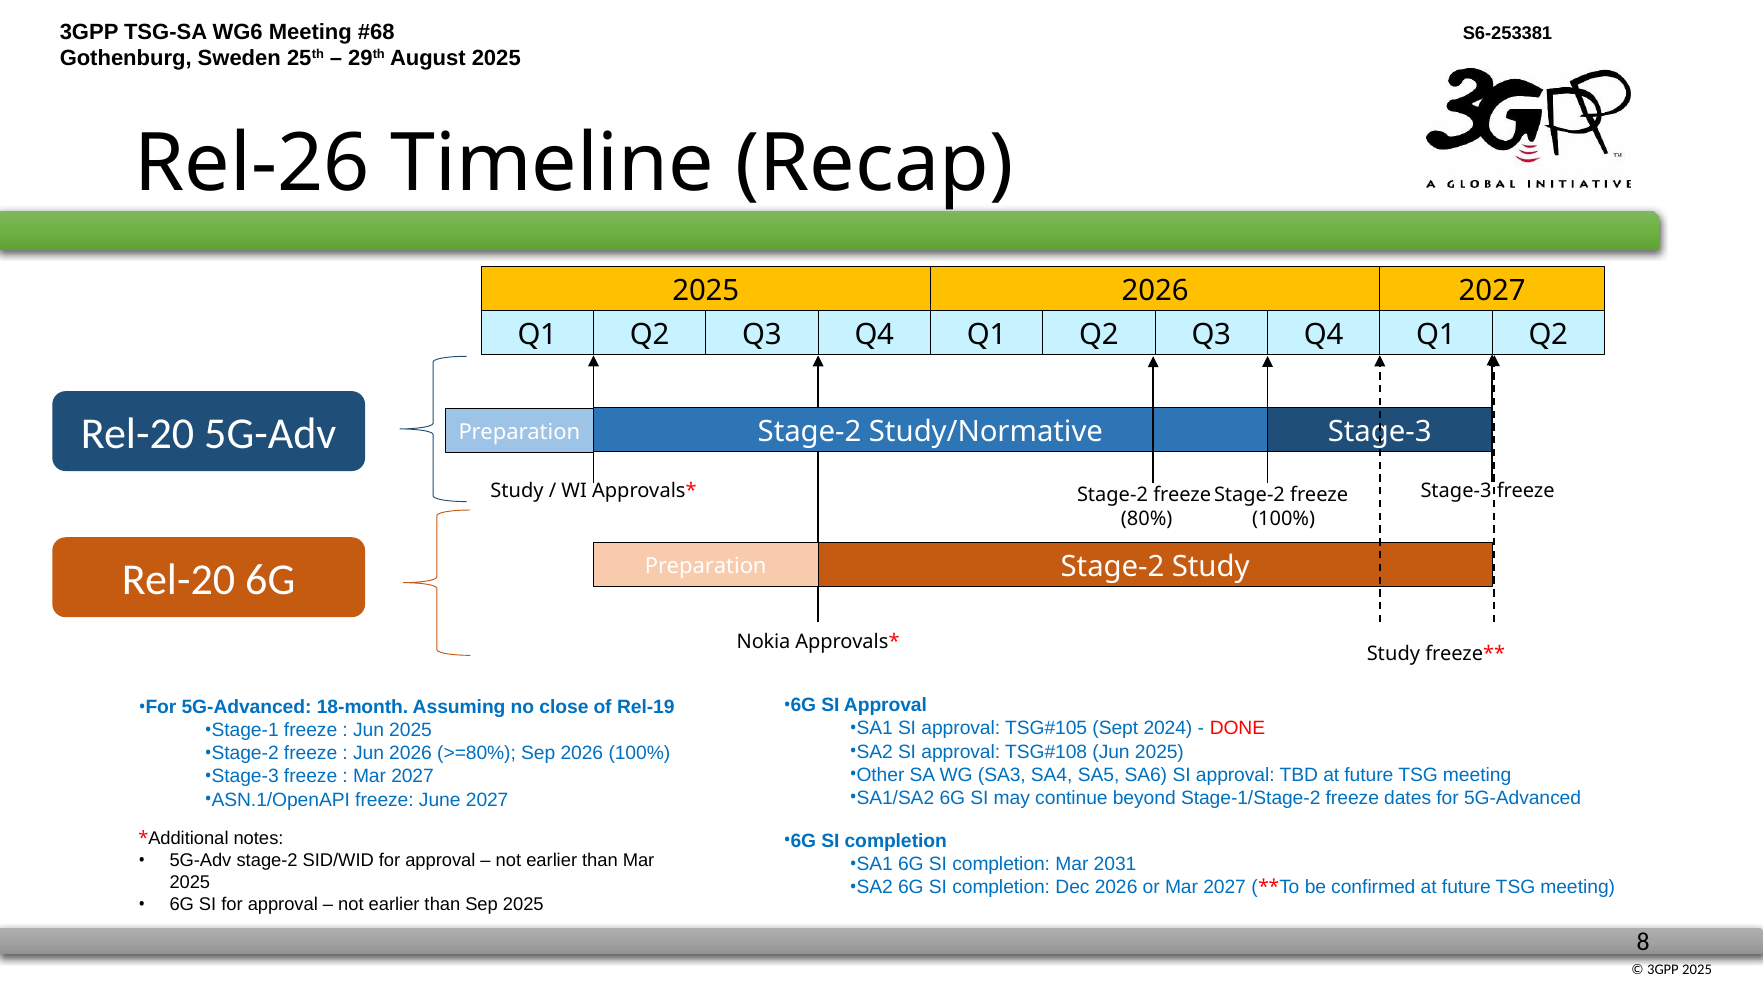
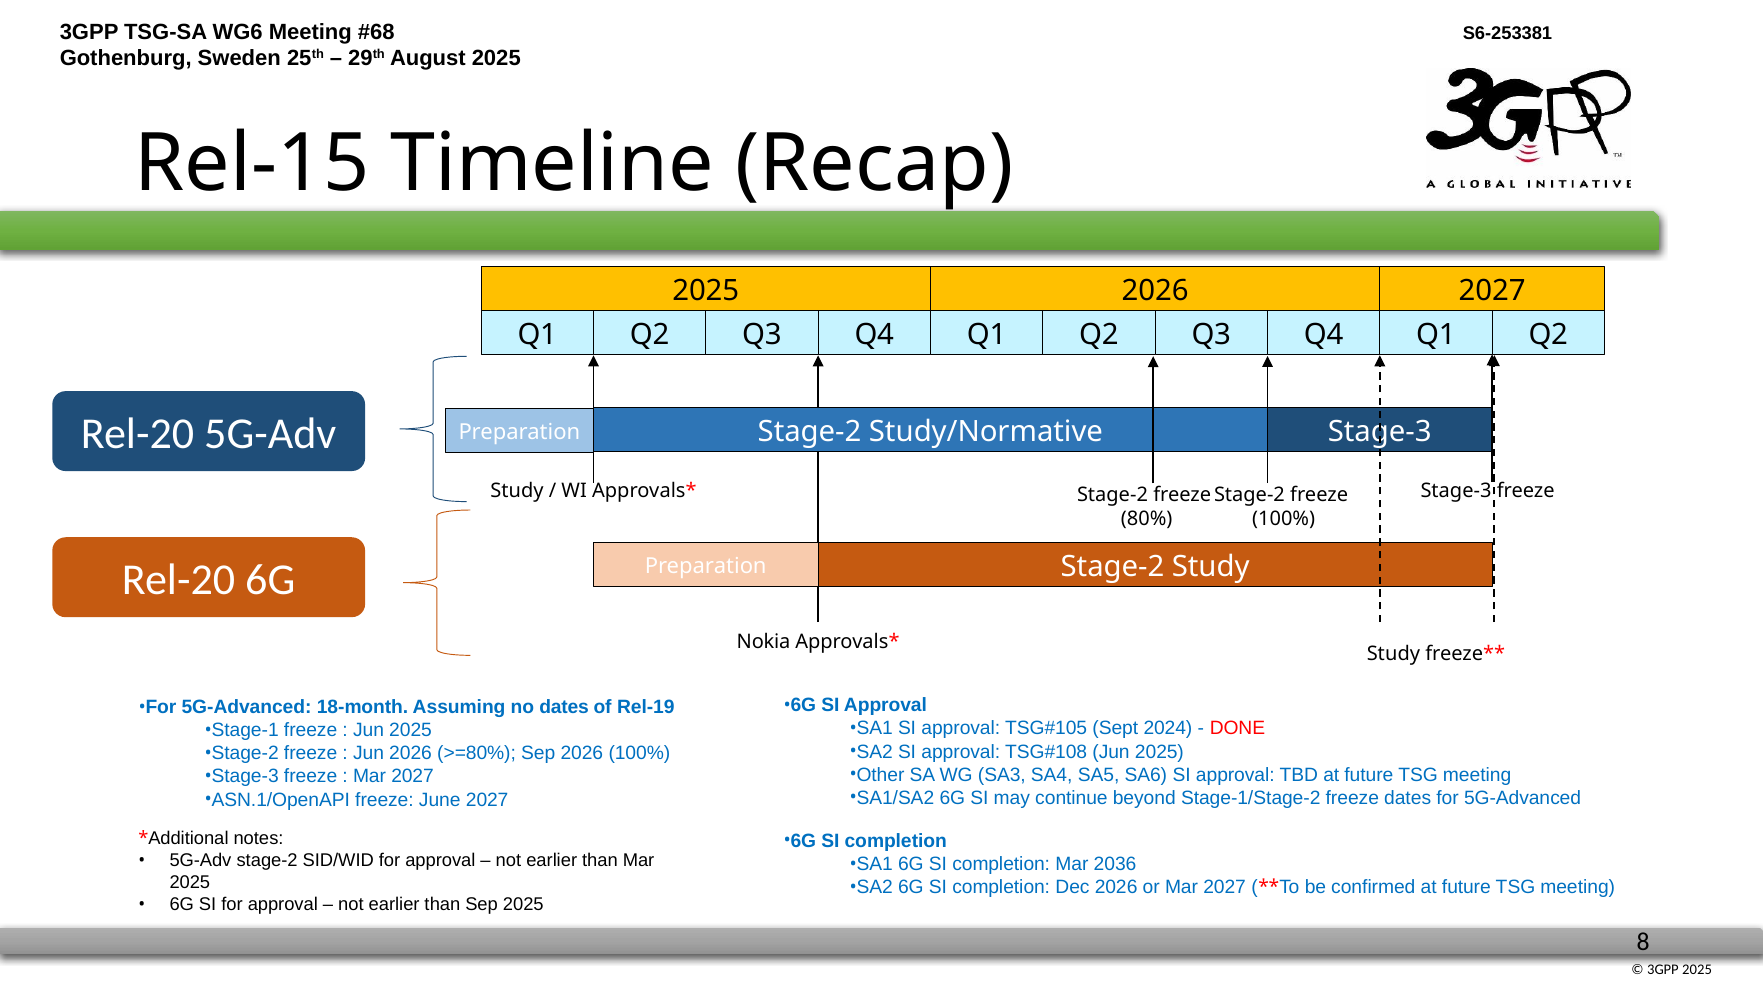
Rel-26: Rel-26 -> Rel-15 (252, 164)
no close: close -> dates (564, 707)
2031: 2031 -> 2036 (1115, 864)
